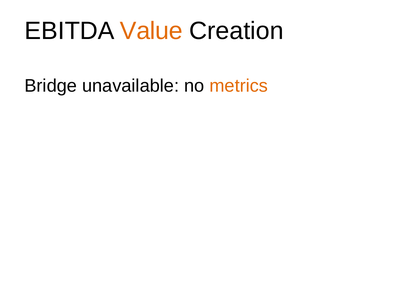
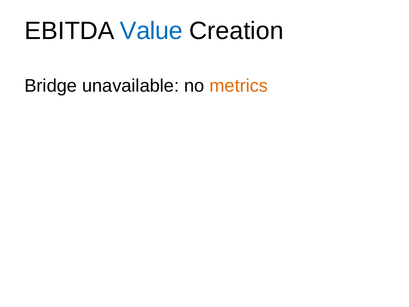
Value colour: orange -> blue (151, 31)
